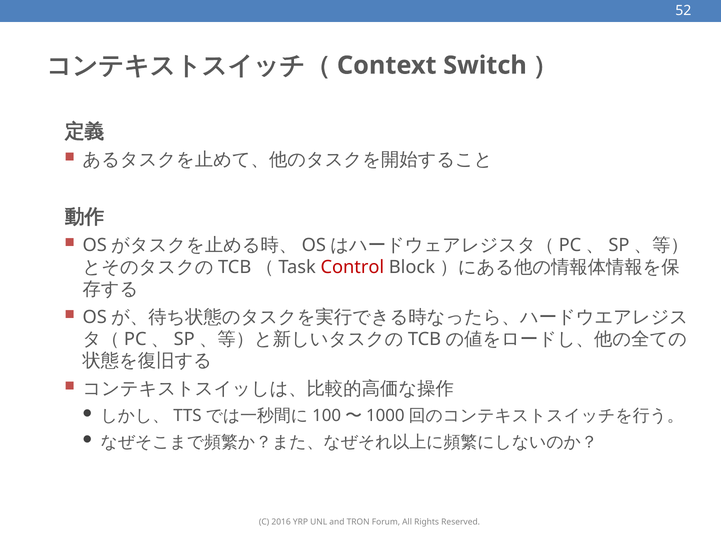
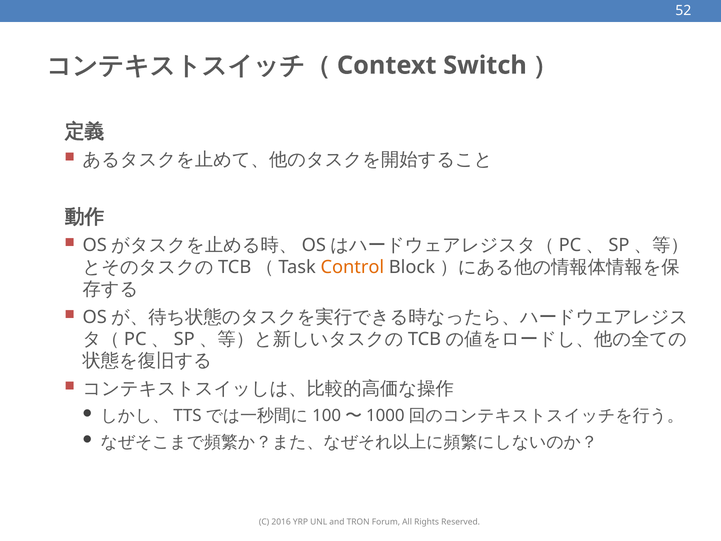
Control colour: red -> orange (352, 267)
